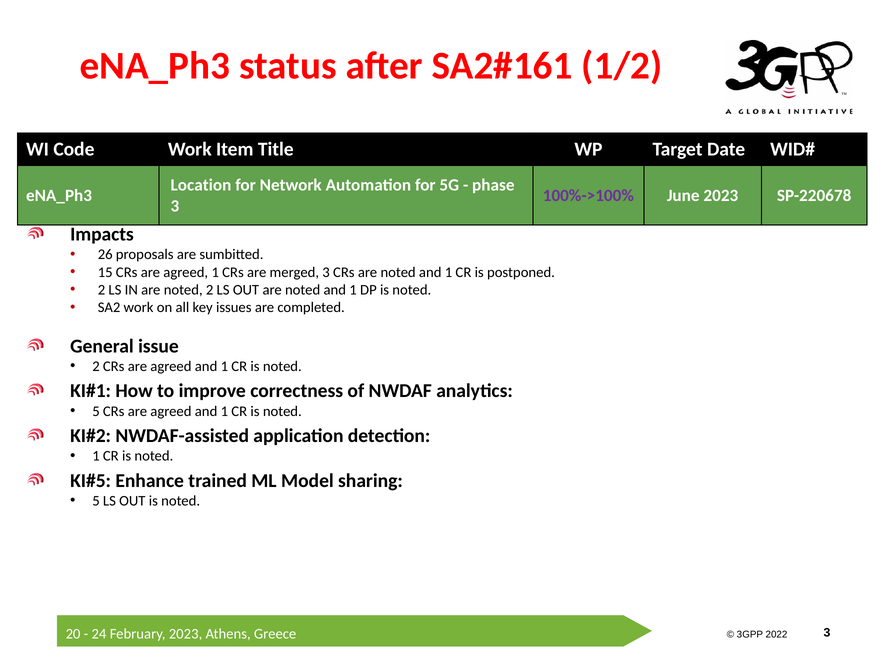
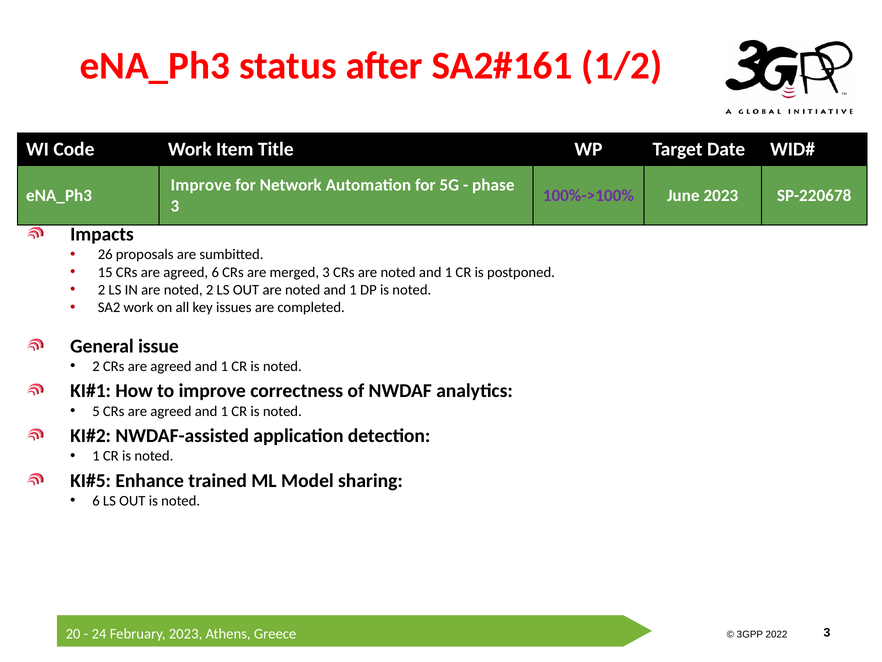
Location: Location -> Improve (201, 185)
agreed 1: 1 -> 6 (215, 272)
5: 5 -> 6 (96, 501)
